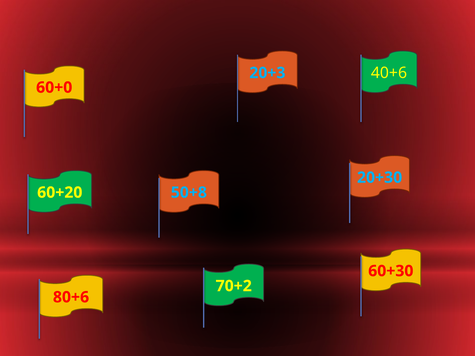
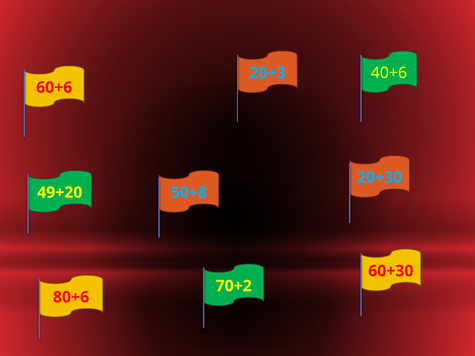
60+0: 60+0 -> 60+6 (54, 88)
60+20: 60+20 -> 49+20 (60, 193)
